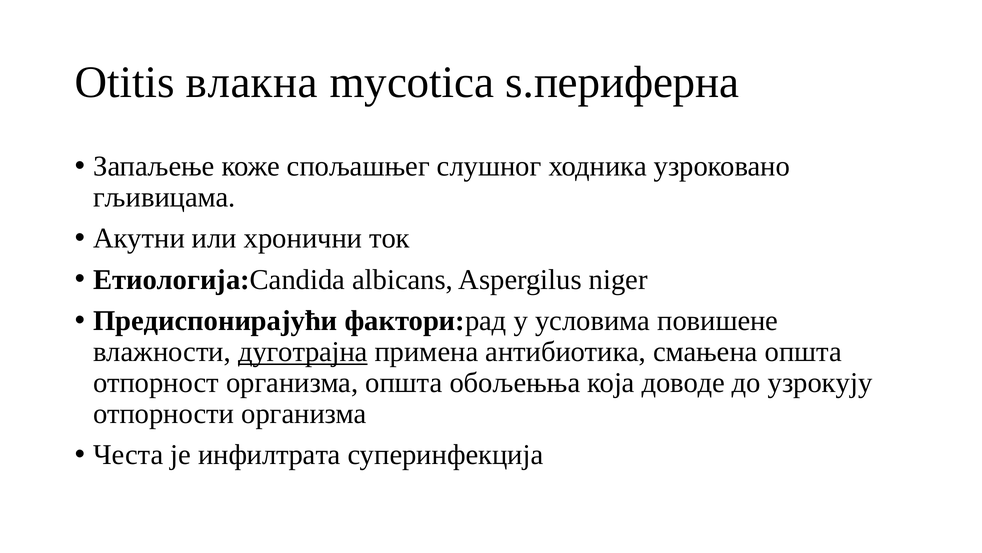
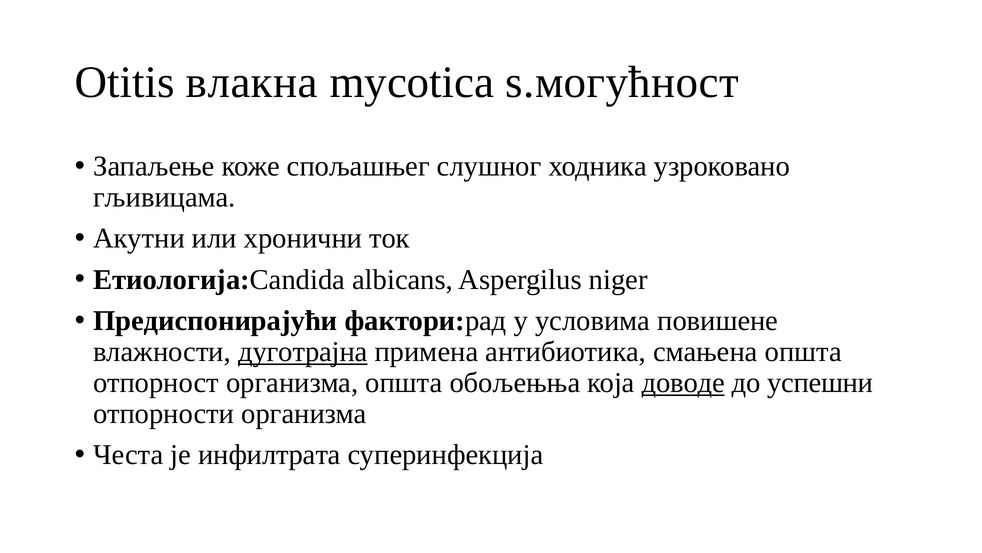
s.периферна: s.периферна -> s.могућност (622, 83)
доводе underline: none -> present (683, 382)
узрокују: узрокују -> успешни (820, 382)
